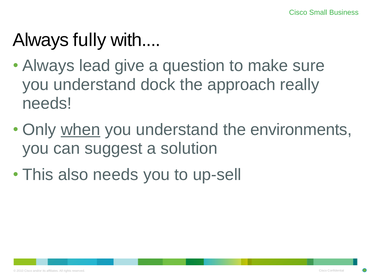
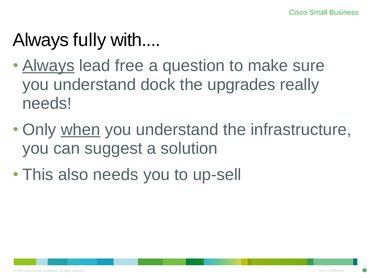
Always underline: none -> present (48, 66)
give: give -> free (129, 66)
approach: approach -> upgrades (241, 85)
environments: environments -> infrastructure (301, 130)
